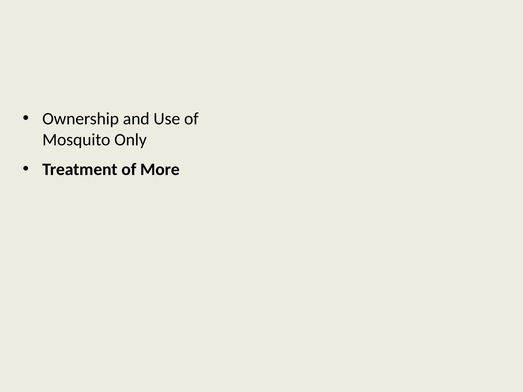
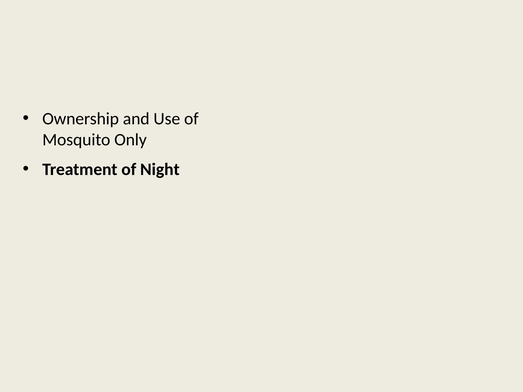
More: More -> Night (160, 169)
